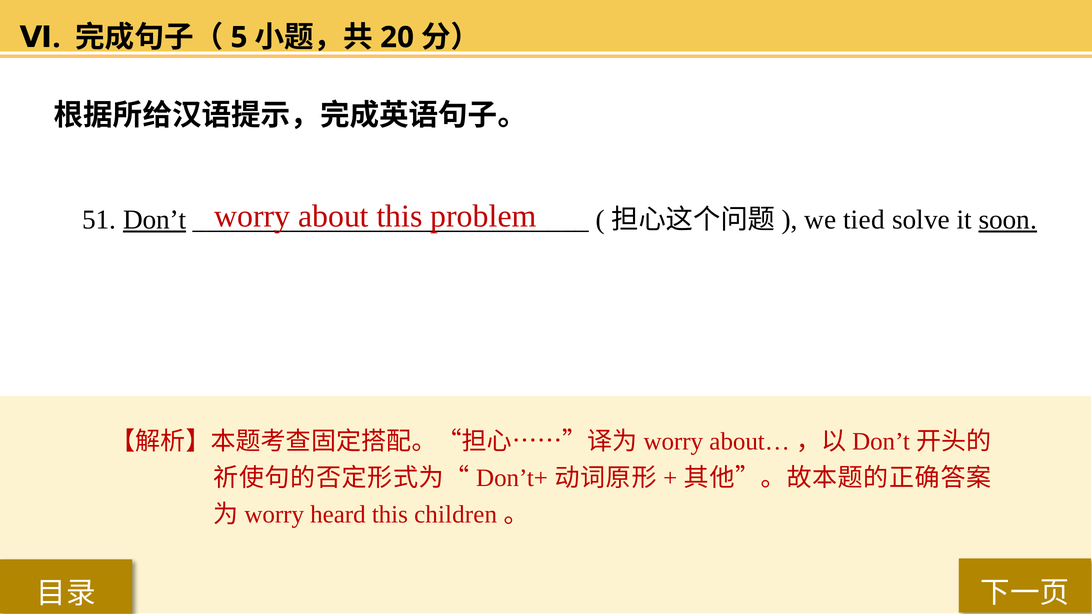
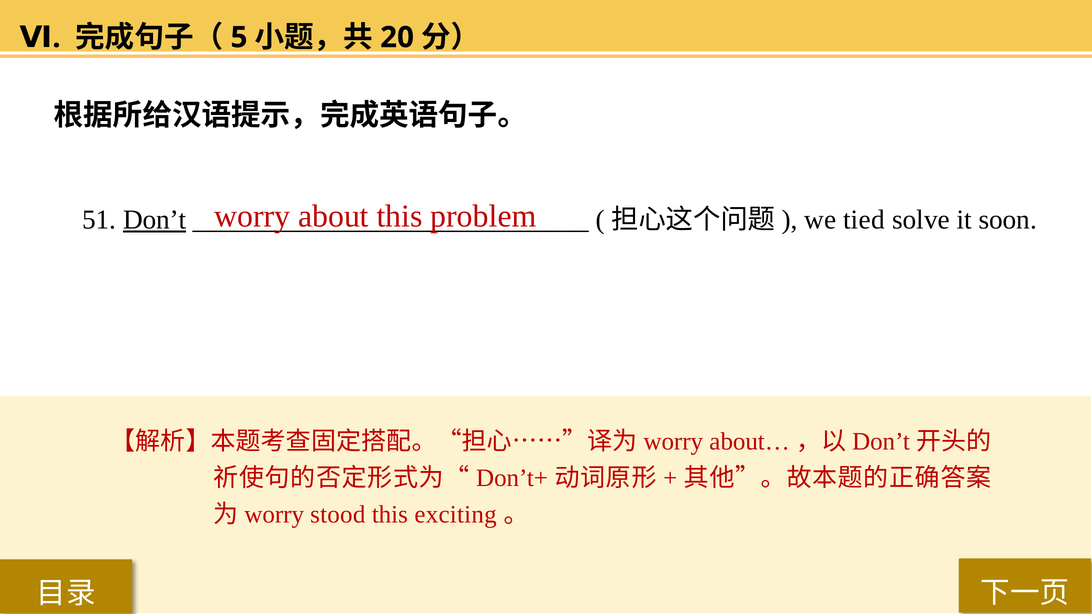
soon underline: present -> none (1008, 220)
heard: heard -> stood (338, 515)
children: children -> exciting (456, 515)
